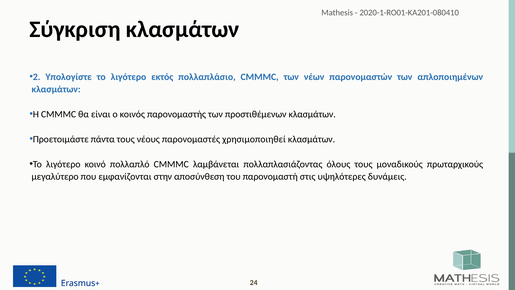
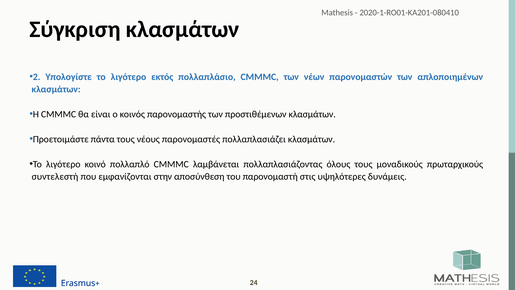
χρησιμοποιηθεί: χρησιμοποιηθεί -> πολλαπλασιάζει (254, 139)
μεγαλύτερο: μεγαλύτερο -> συντελεστή (55, 176)
